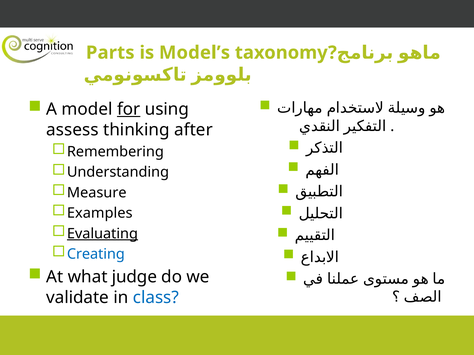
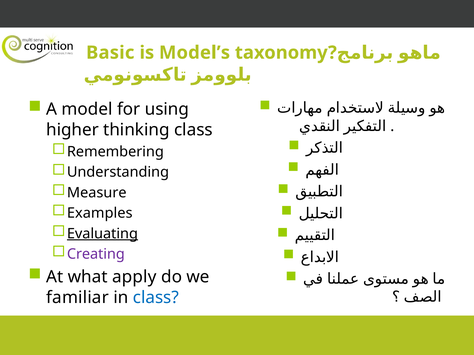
Parts: Parts -> Basic (110, 53)
for underline: present -> none (129, 109)
assess: assess -> higher (72, 130)
thinking after: after -> class (193, 130)
Creating colour: blue -> purple (96, 255)
judge: judge -> apply (134, 277)
validate: validate -> familiar (77, 298)
